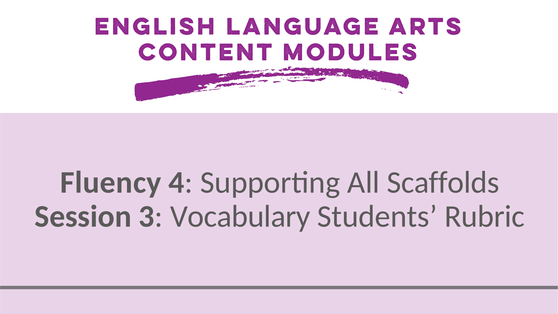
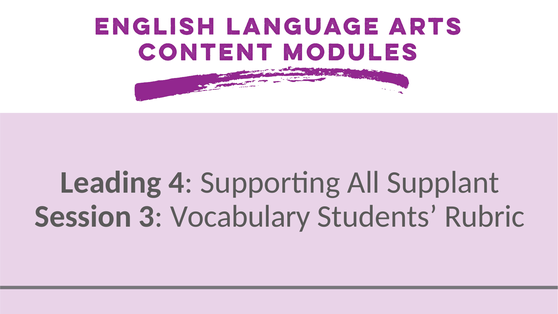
Fluency: Fluency -> Leading (111, 183)
Scaffolds: Scaffolds -> Supplant (443, 183)
